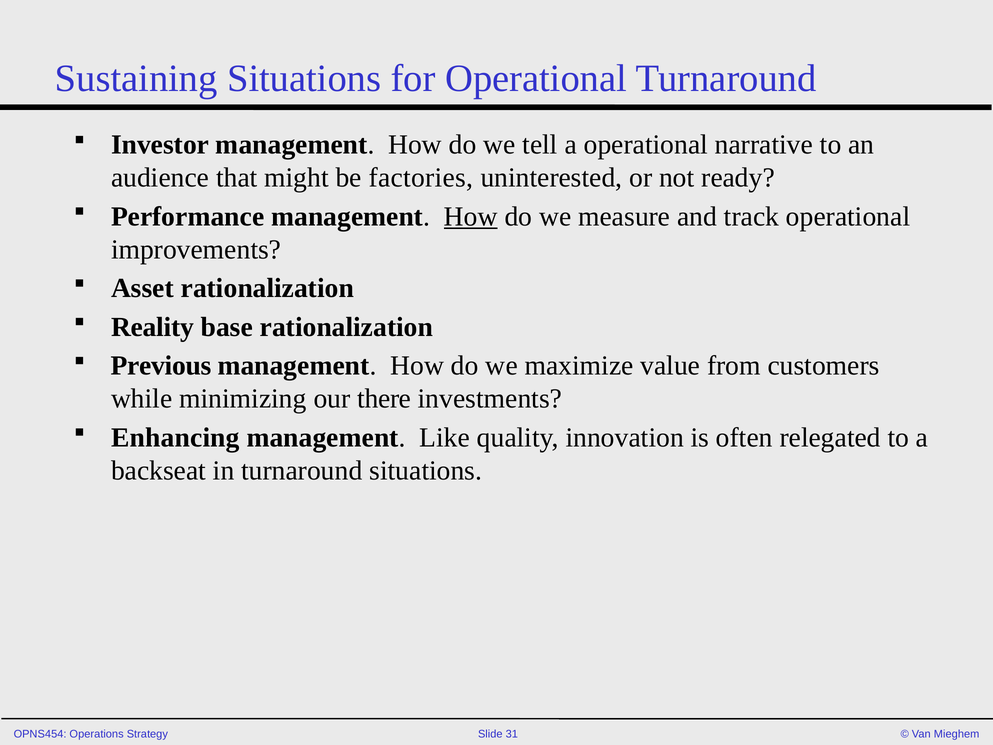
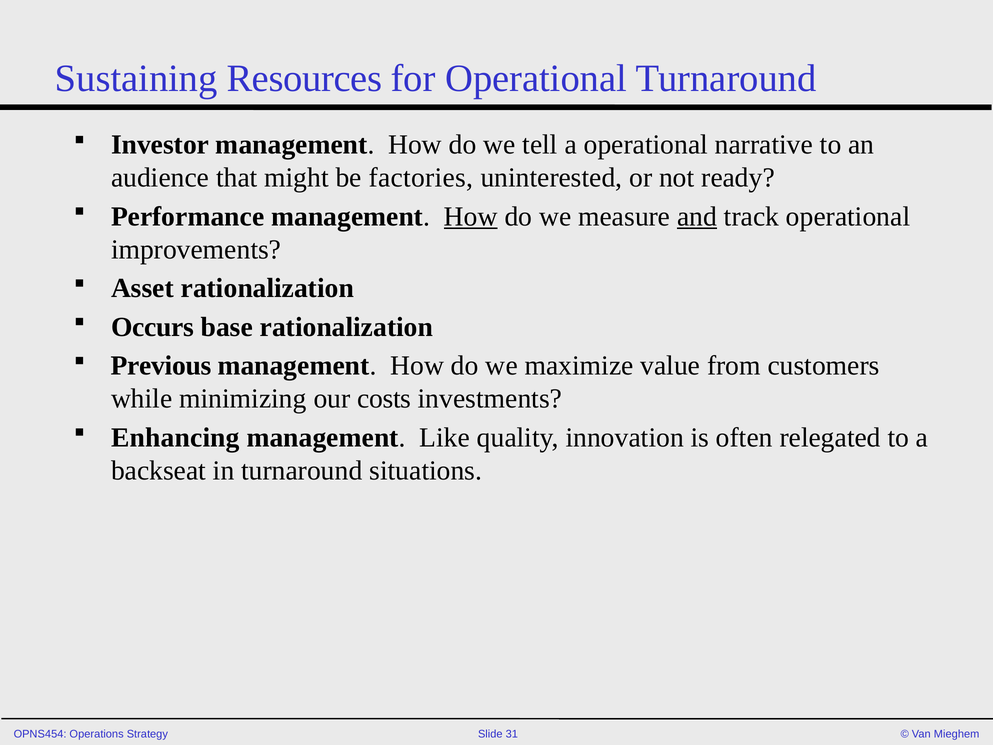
Sustaining Situations: Situations -> Resources (304, 78)
and underline: none -> present (697, 216)
Reality: Reality -> Occurs (153, 327)
there: there -> costs (384, 399)
